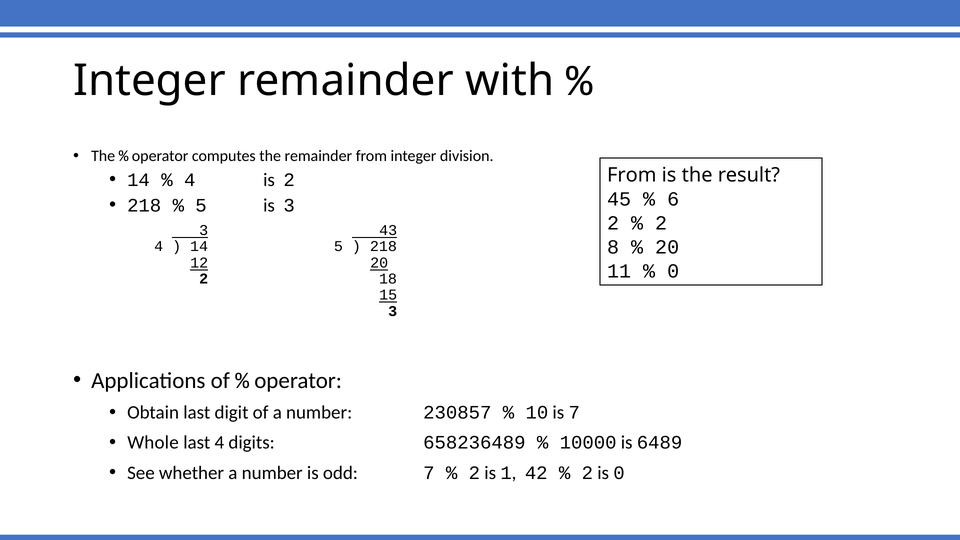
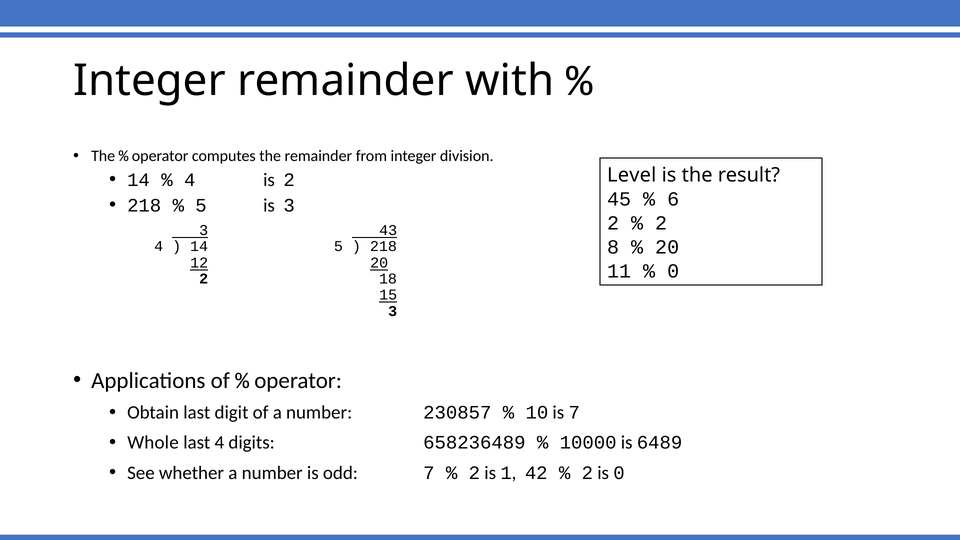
From: From -> Level (632, 175)
